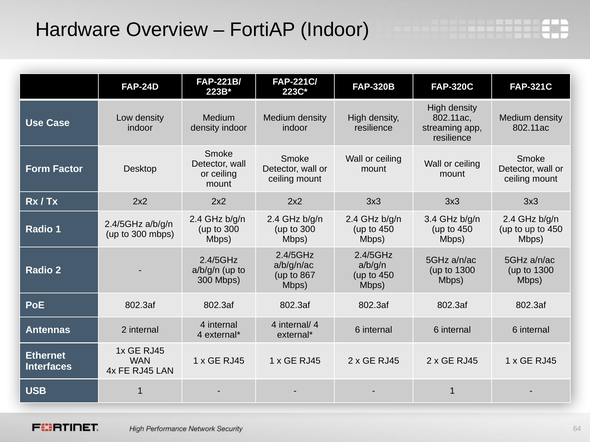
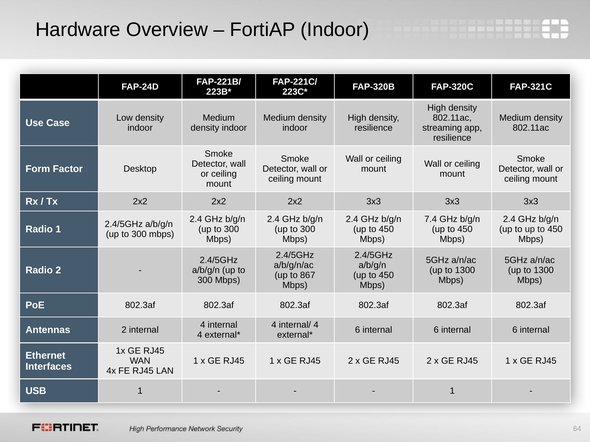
3.4: 3.4 -> 7.4 (431, 219)
